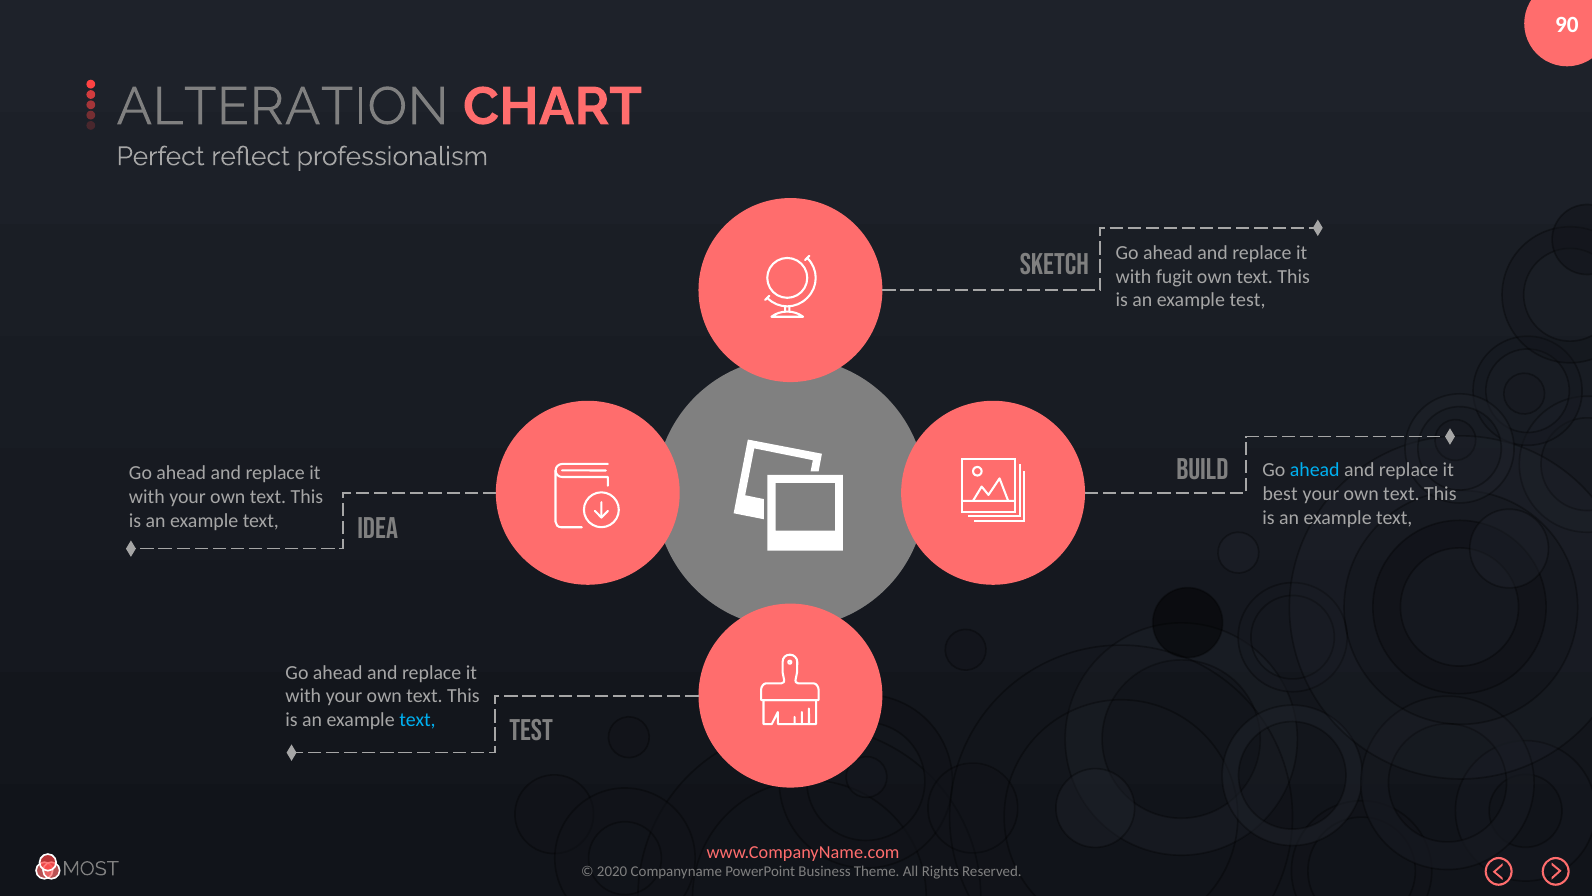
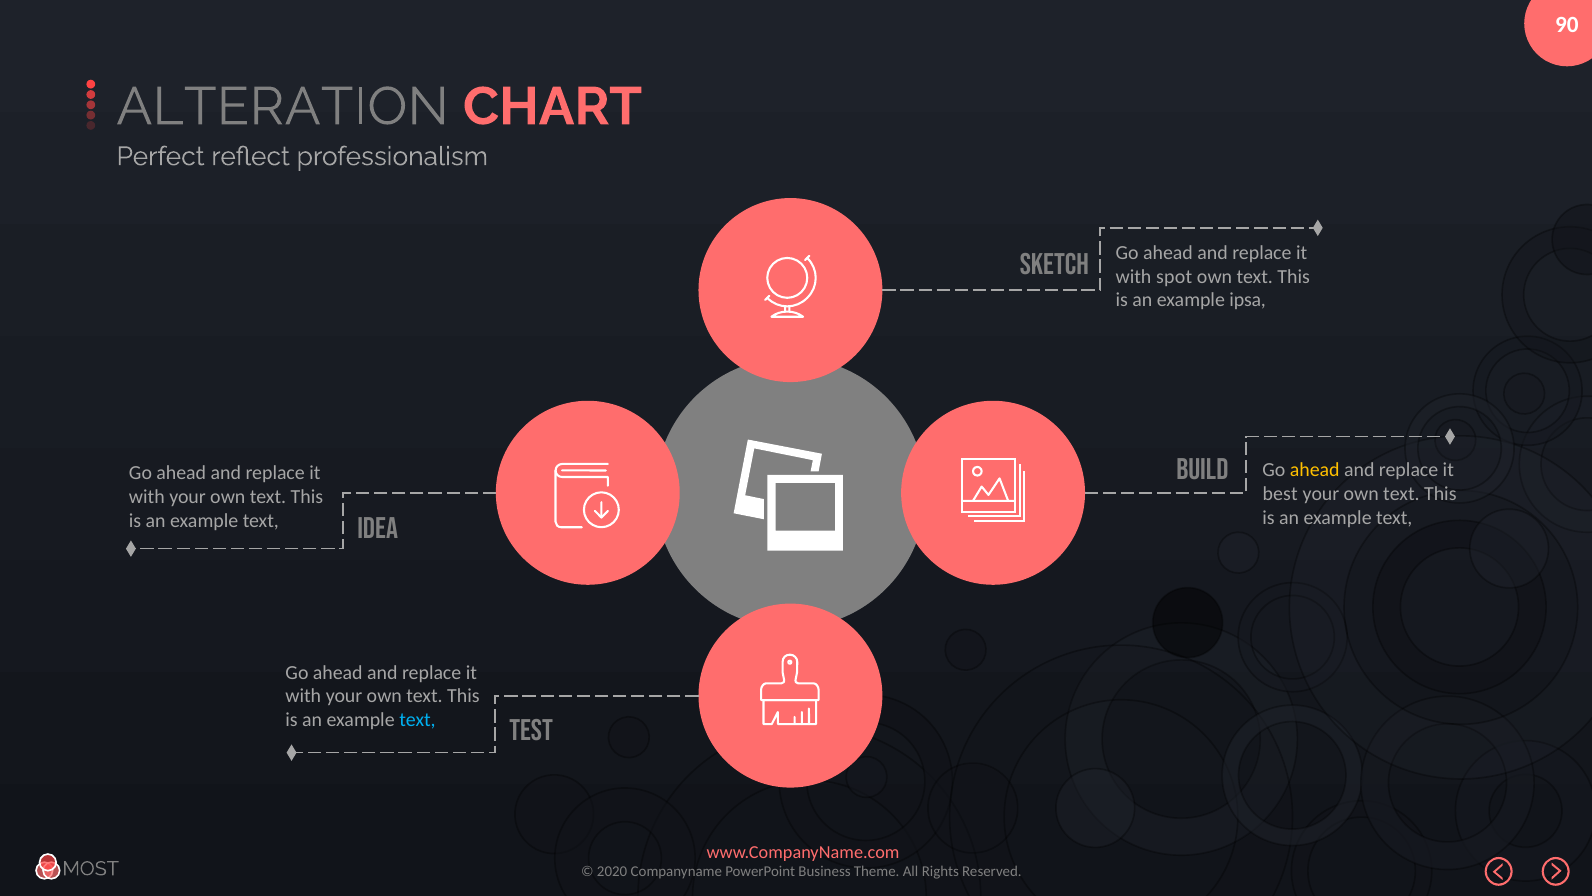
fugit: fugit -> spot (1174, 276)
example test: test -> ipsa (1248, 300)
ahead colour: light blue -> yellow (1315, 469)
